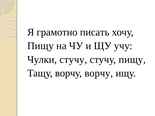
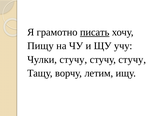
писать underline: none -> present (95, 32)
пищу: пищу -> стучу (132, 60)
ворчу ворчу: ворчу -> летим (99, 73)
